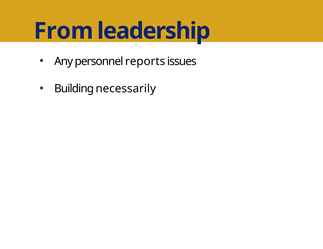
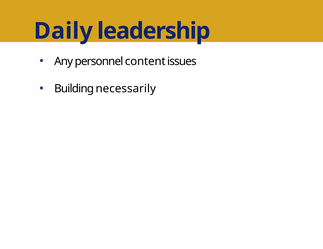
From: From -> Daily (63, 31)
reports: reports -> content (145, 61)
